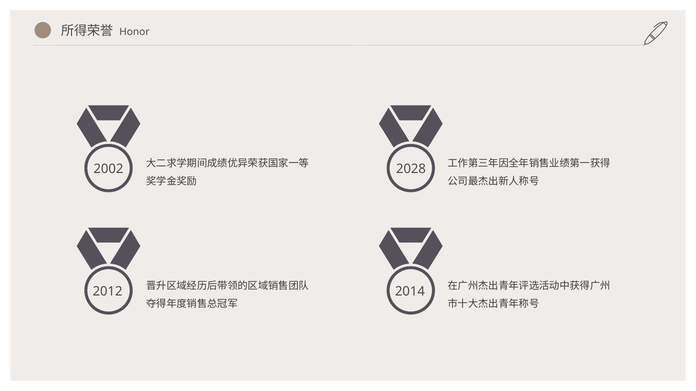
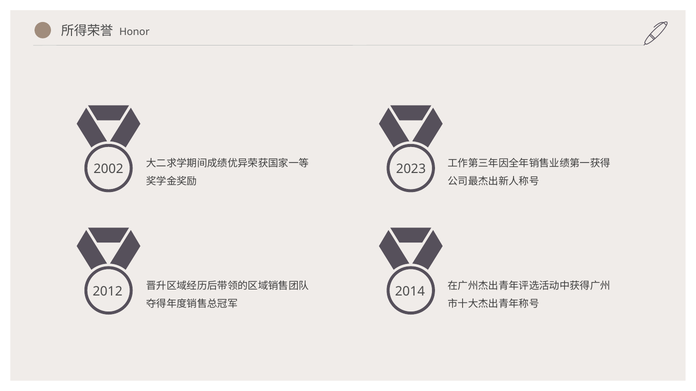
2028: 2028 -> 2023 (411, 169)
